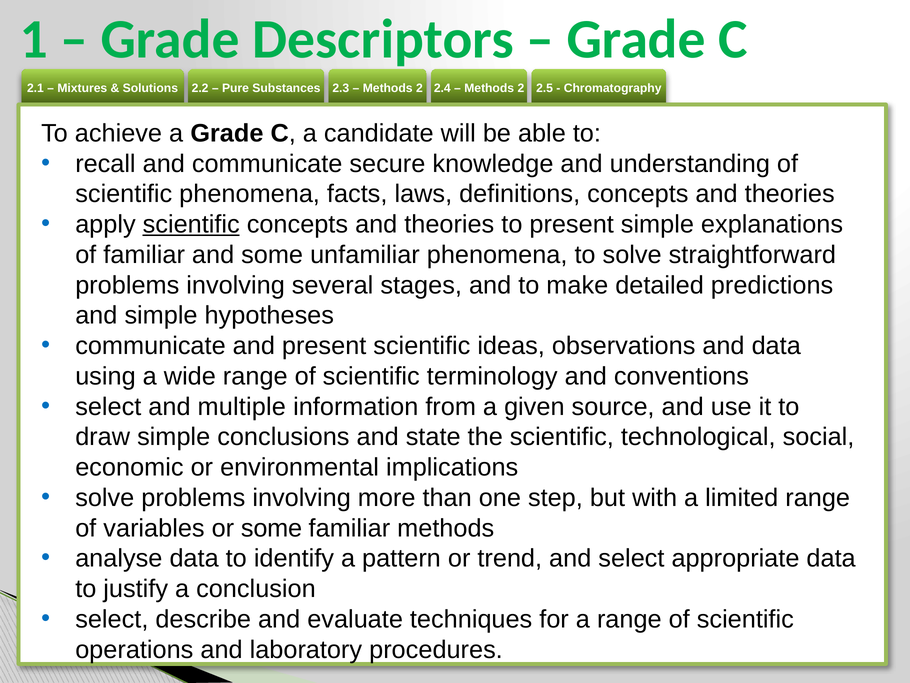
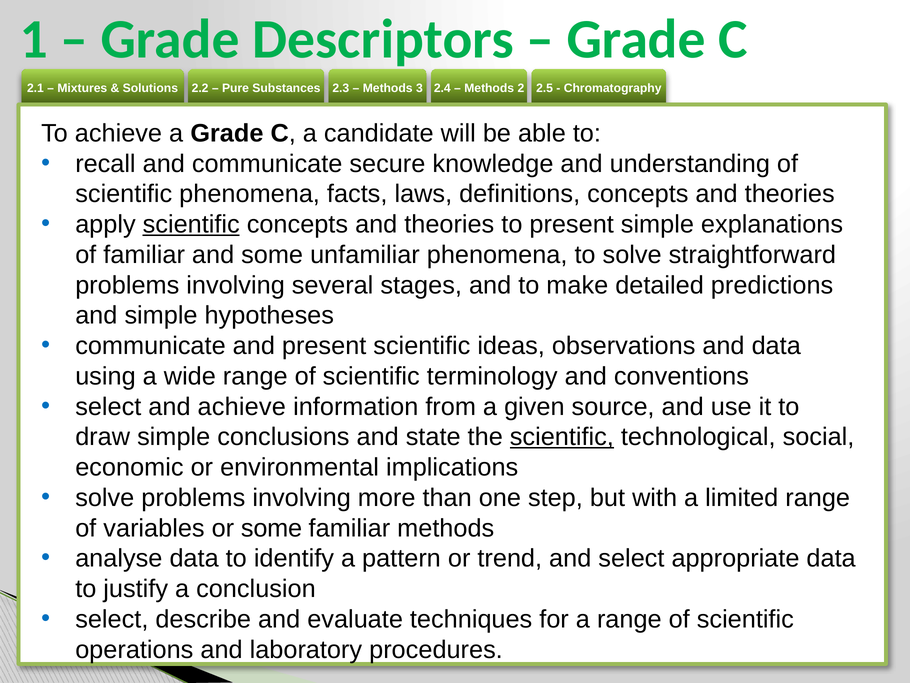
2: 2 -> 3 (419, 88)
and multiple: multiple -> achieve (242, 406)
scientific underline: none -> present (562, 437)
